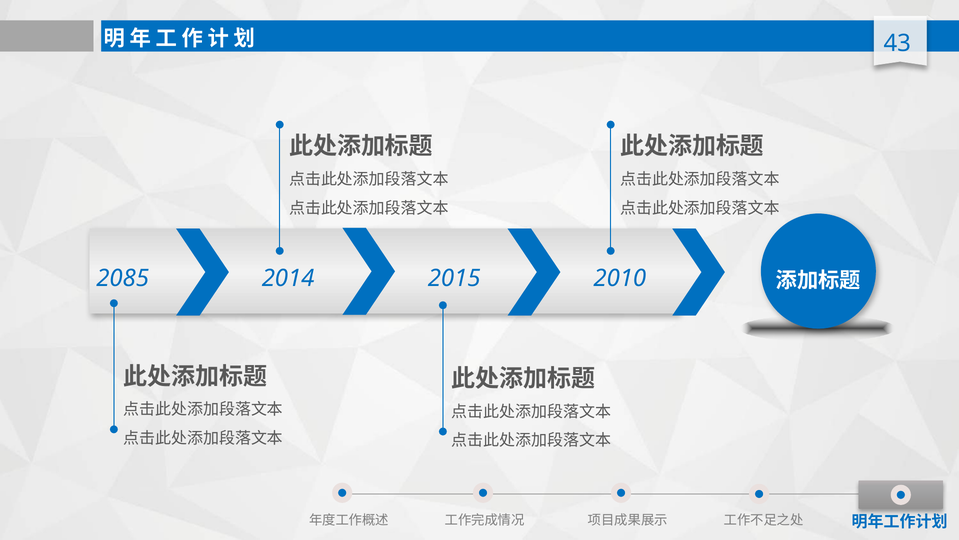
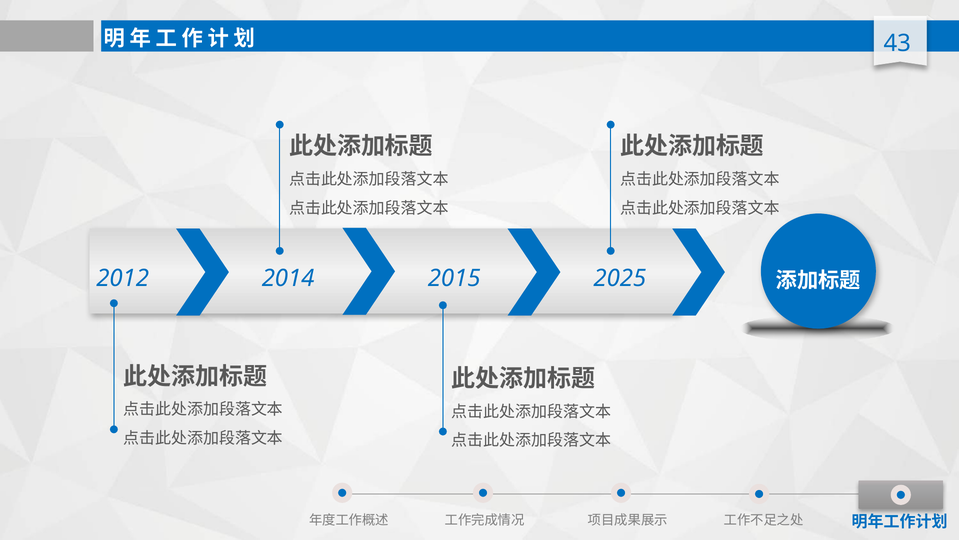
2085: 2085 -> 2012 (123, 278)
2010: 2010 -> 2025 (620, 278)
